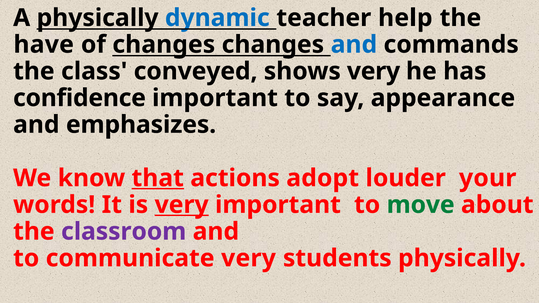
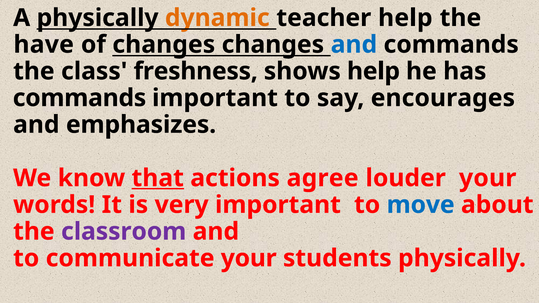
dynamic colour: blue -> orange (217, 18)
conveyed: conveyed -> freshness (196, 71)
shows very: very -> help (374, 71)
confidence: confidence -> commands (79, 98)
appearance: appearance -> encourages (443, 98)
adopt: adopt -> agree (323, 178)
very underline: present -> none (182, 205)
move colour: green -> blue (421, 205)
communicate very: very -> your (249, 258)
